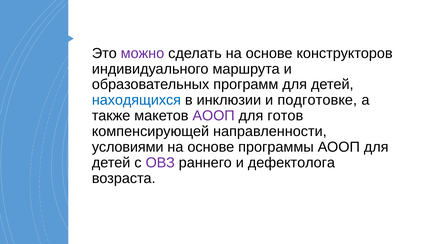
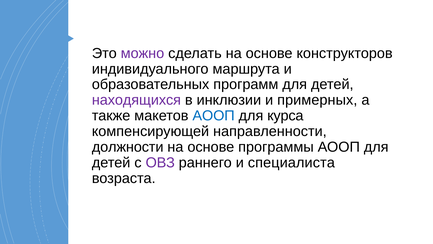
находящихся colour: blue -> purple (136, 100)
подготовке: подготовке -> примерных (317, 100)
АООП colour: purple -> blue (214, 116)
готов: готов -> курса (285, 116)
условиями: условиями -> должности (128, 147)
дефектолога: дефектолога -> специалиста (291, 162)
